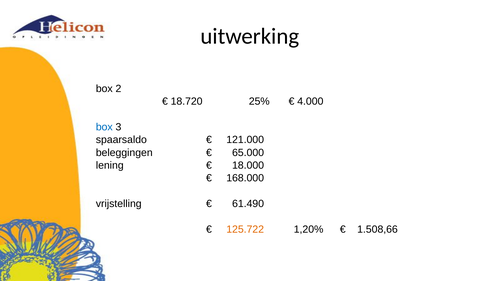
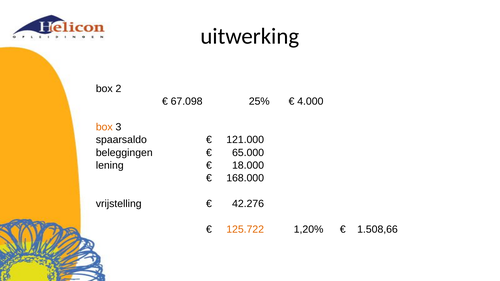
18.720: 18.720 -> 67.098 (187, 102)
box colour: blue -> orange (104, 127)
61.490: 61.490 -> 42.276 (248, 204)
